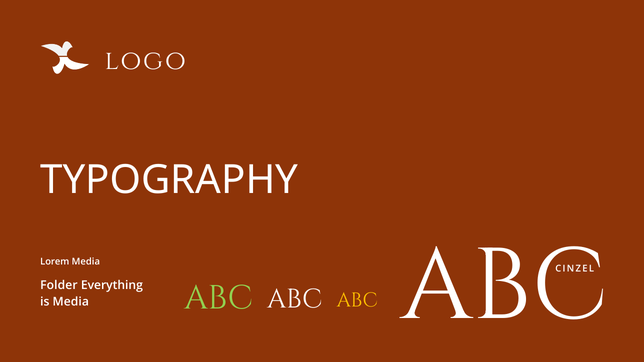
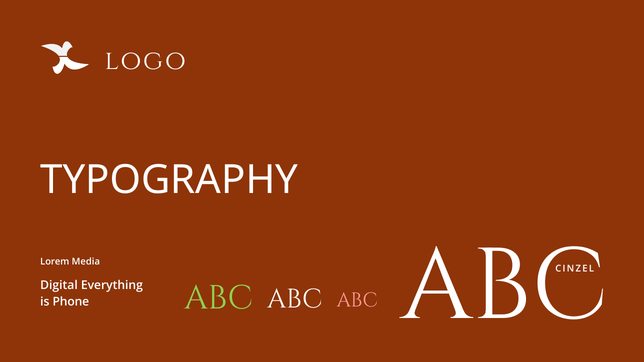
Folder: Folder -> Digital (59, 285)
ABC colour: yellow -> pink (357, 300)
is Media: Media -> Phone (71, 302)
